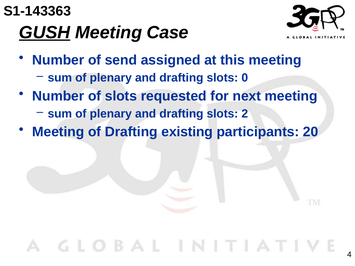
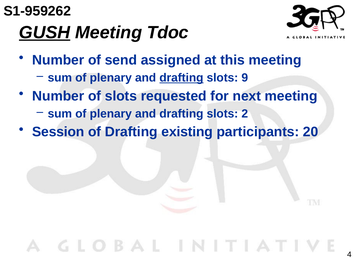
S1-143363: S1-143363 -> S1-959262 (37, 11)
Case: Case -> Tdoc (168, 33)
drafting underline: none -> present (181, 78)
0: 0 -> 9 (245, 78)
Meeting: Meeting -> Session (58, 132)
